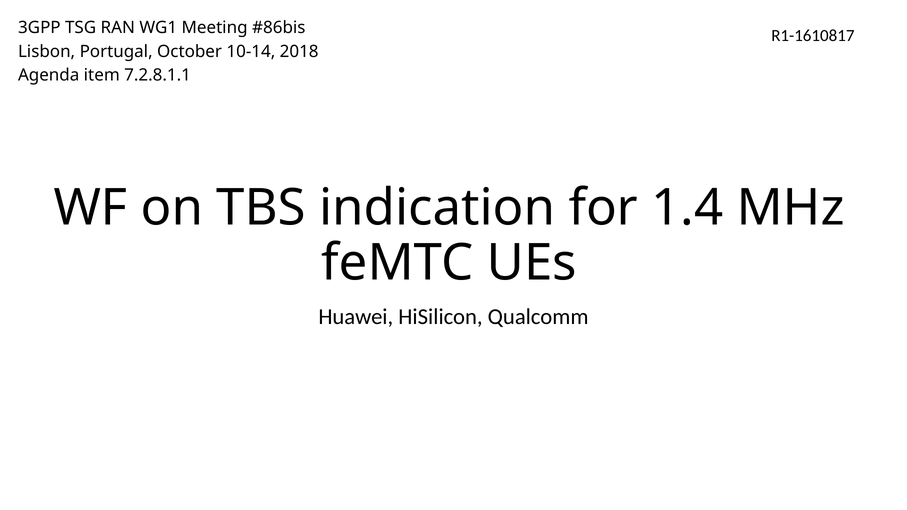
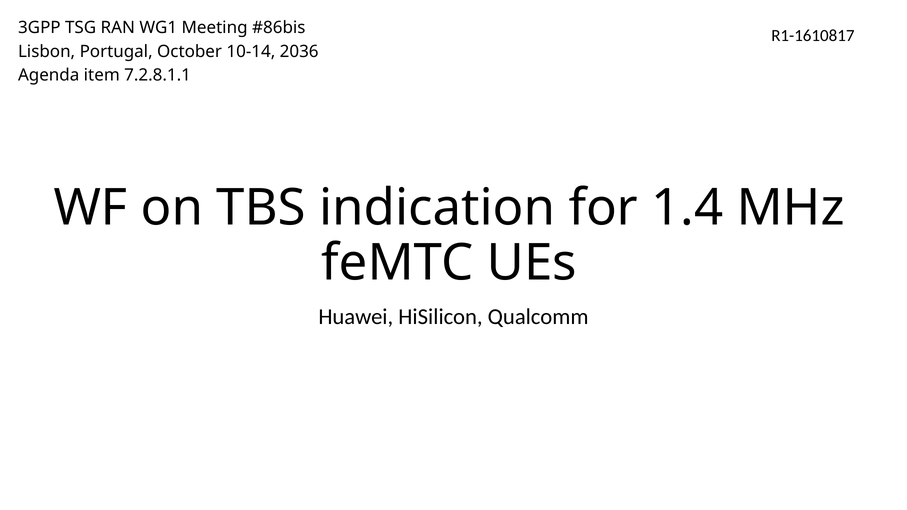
2018: 2018 -> 2036 (299, 52)
